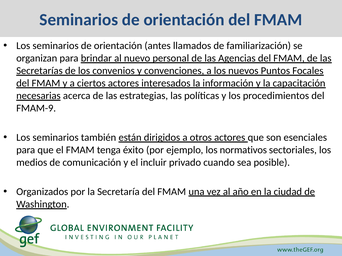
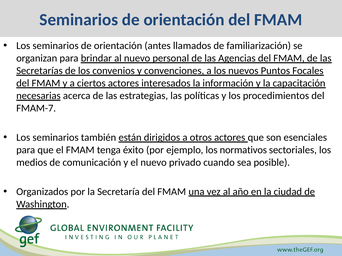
FMAM-9: FMAM-9 -> FMAM-7 (36, 108)
el incluir: incluir -> nuevo (154, 163)
